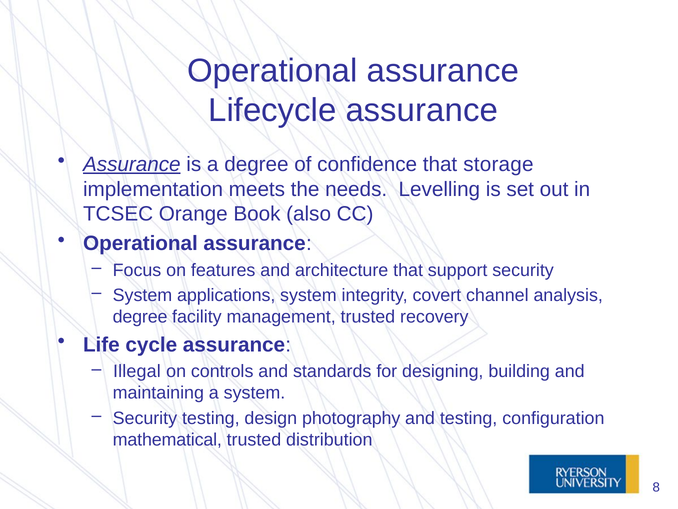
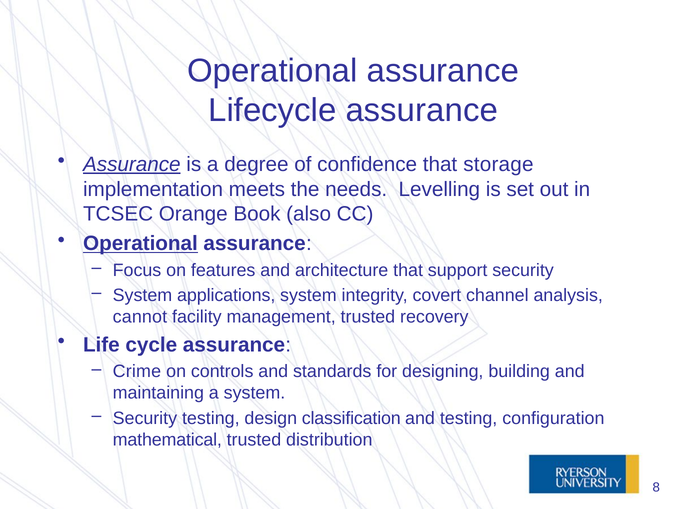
Operational underline: none -> present (140, 243)
degree: degree -> cannot (140, 317)
Illegal: Illegal -> Crime (137, 371)
photography: photography -> classification (351, 418)
